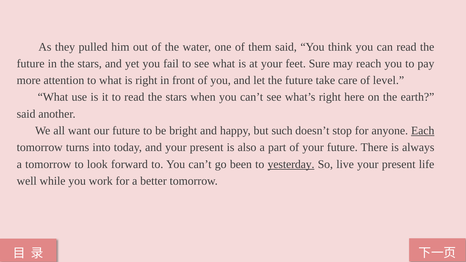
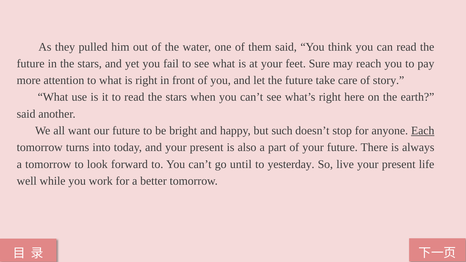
level: level -> story (389, 80)
been: been -> until (241, 164)
yesterday underline: present -> none (291, 164)
